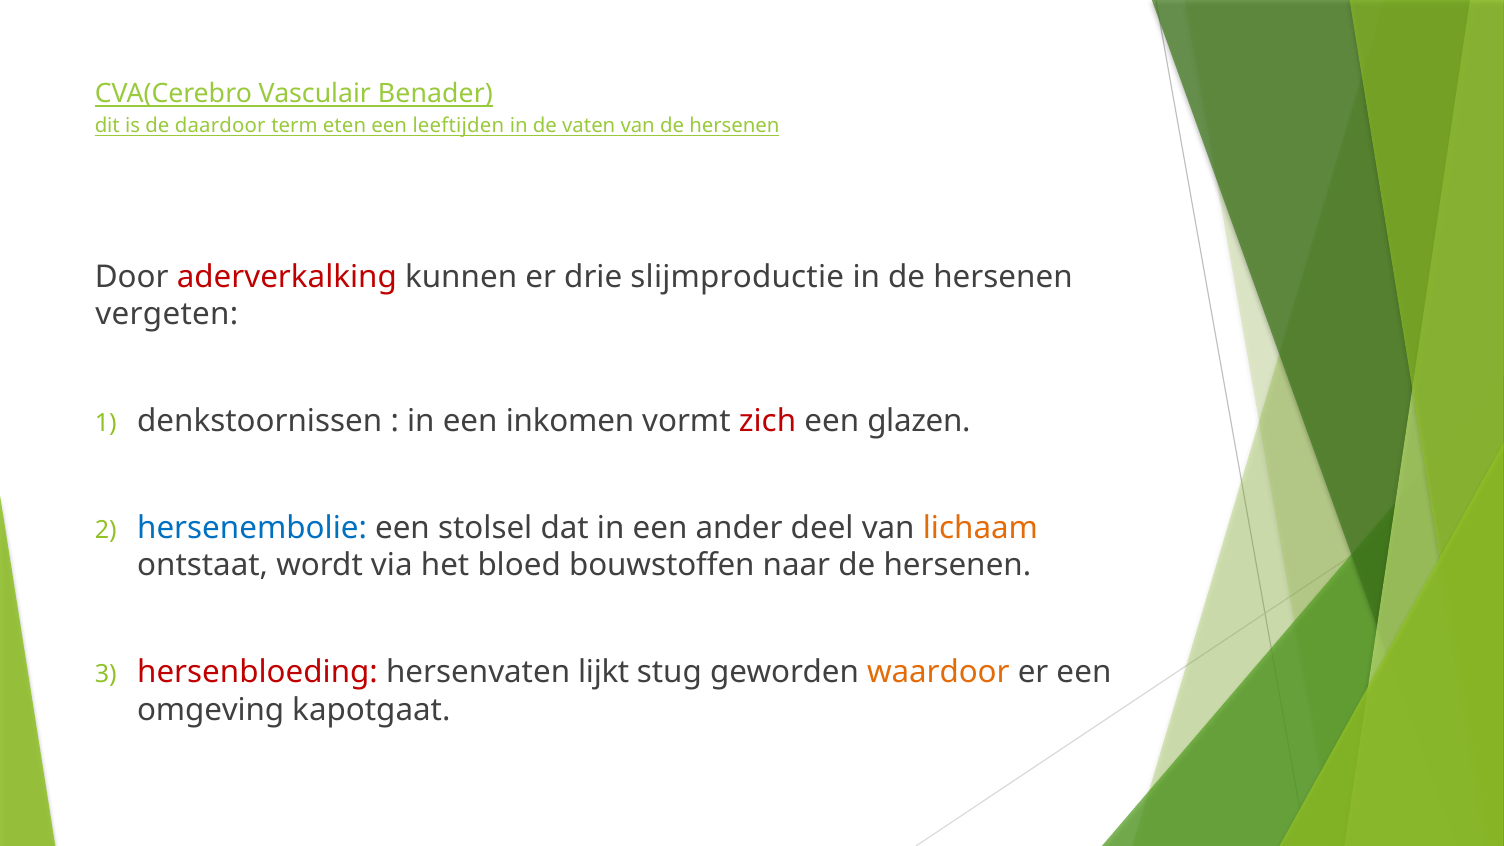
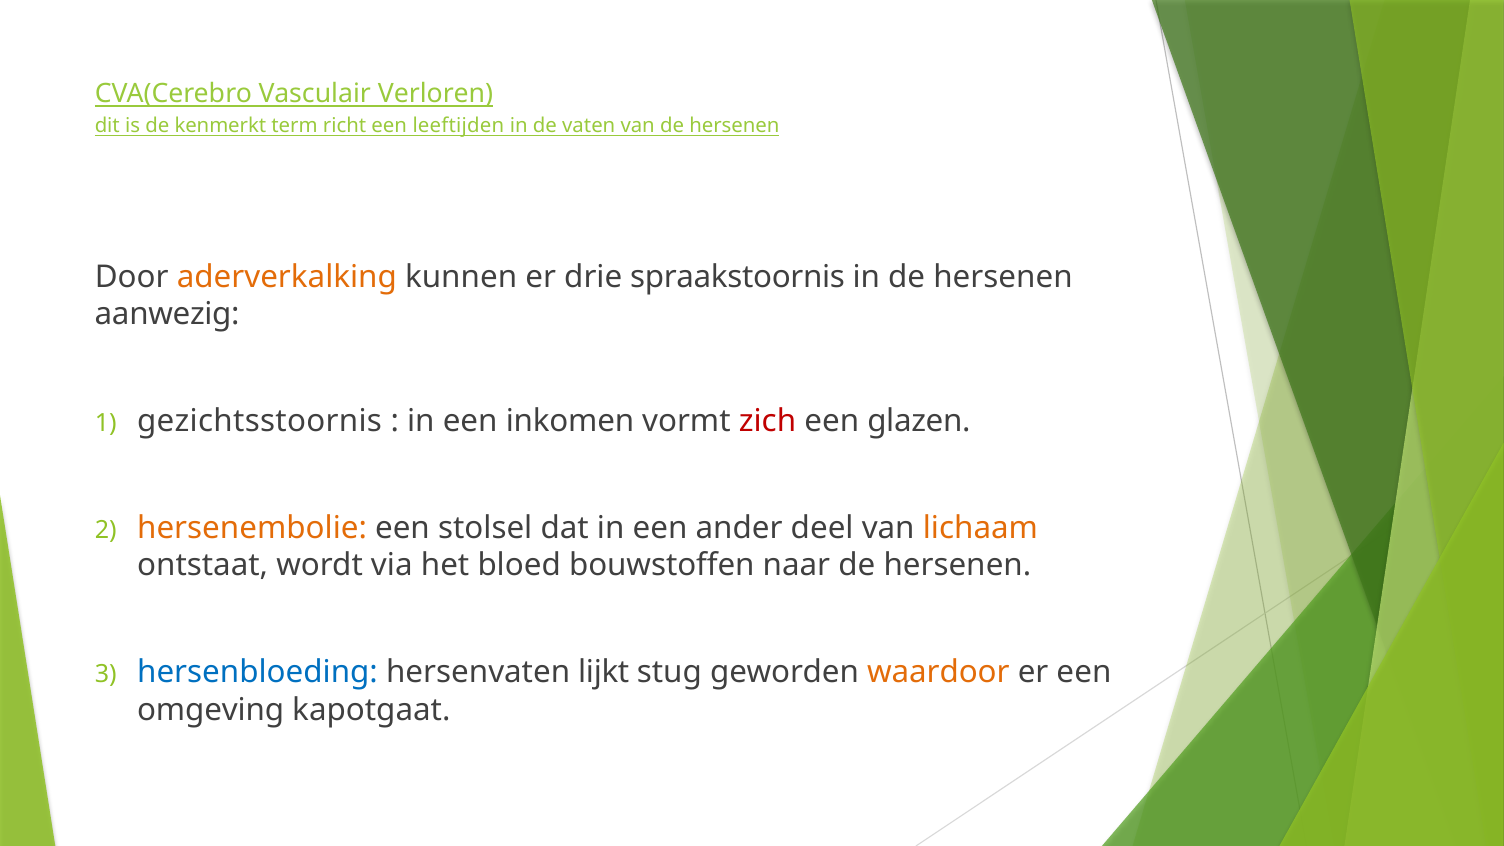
Benader: Benader -> Verloren (436, 94)
daardoor: daardoor -> kenmerkt (220, 126)
eten: eten -> richt (345, 126)
aderverkalking colour: red -> orange (287, 277)
slijmproductie: slijmproductie -> spraakstoornis (738, 277)
vergeten: vergeten -> aanwezig (167, 314)
denkstoornissen: denkstoornissen -> gezichtsstoornis (260, 421)
hersenembolie colour: blue -> orange (252, 528)
hersenbloeding colour: red -> blue (257, 672)
